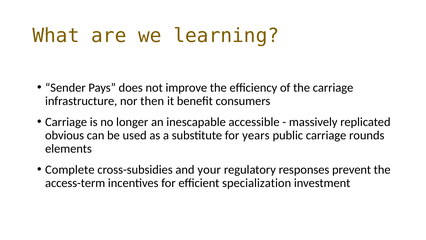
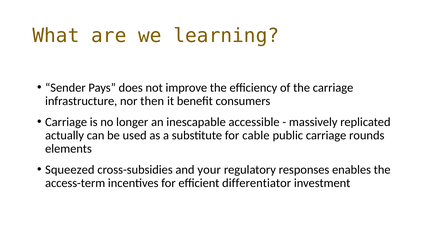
obvious: obvious -> actually (65, 135)
years: years -> cable (256, 135)
Complete: Complete -> Squeezed (70, 169)
prevent: prevent -> enables (352, 169)
specialization: specialization -> differentiator (257, 183)
